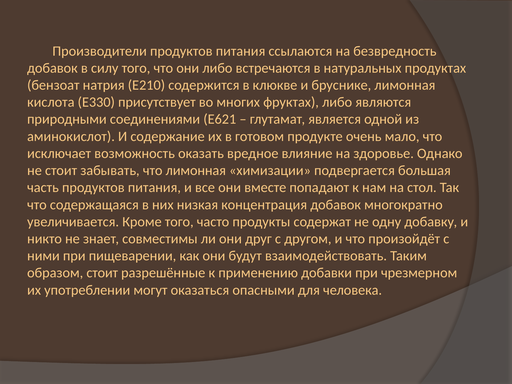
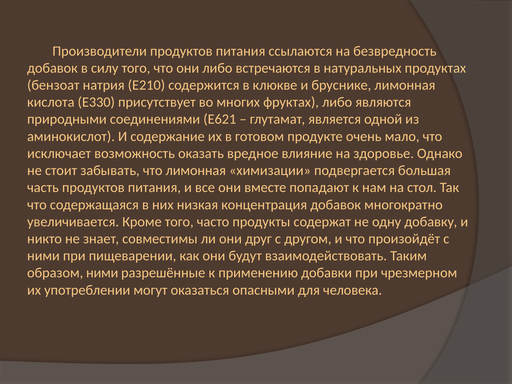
образом стоит: стоит -> ними (102, 273)
